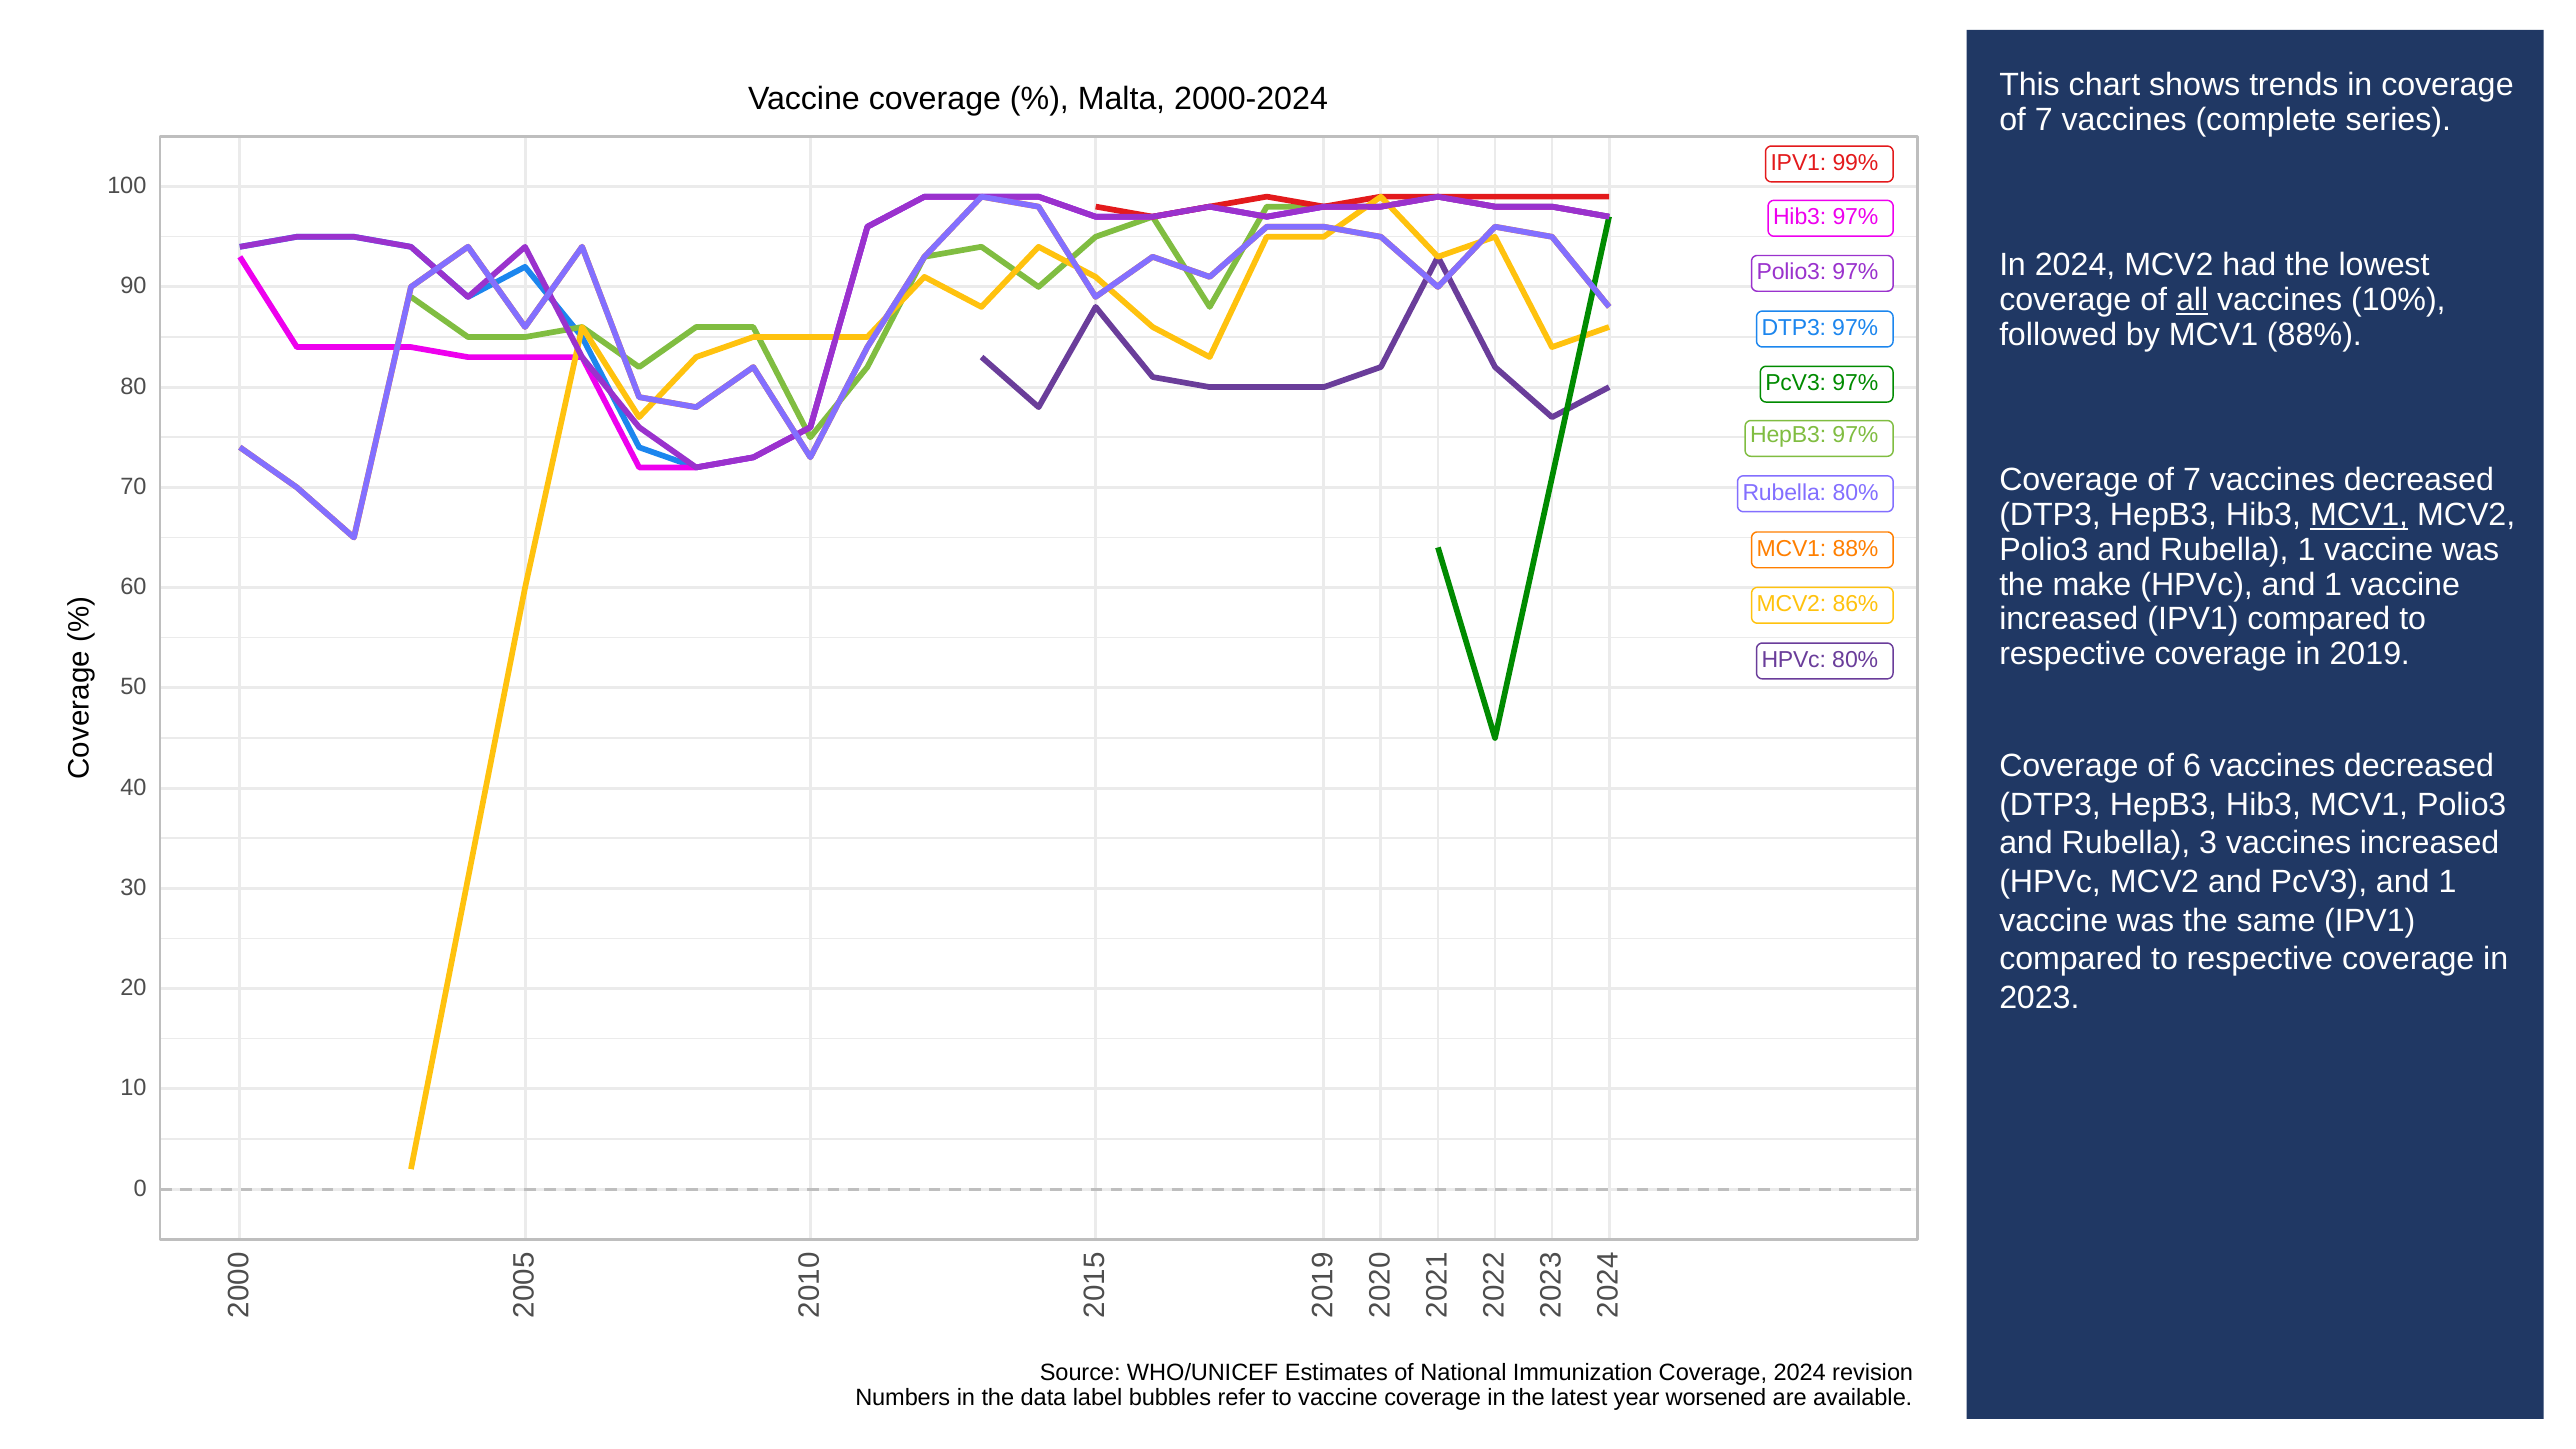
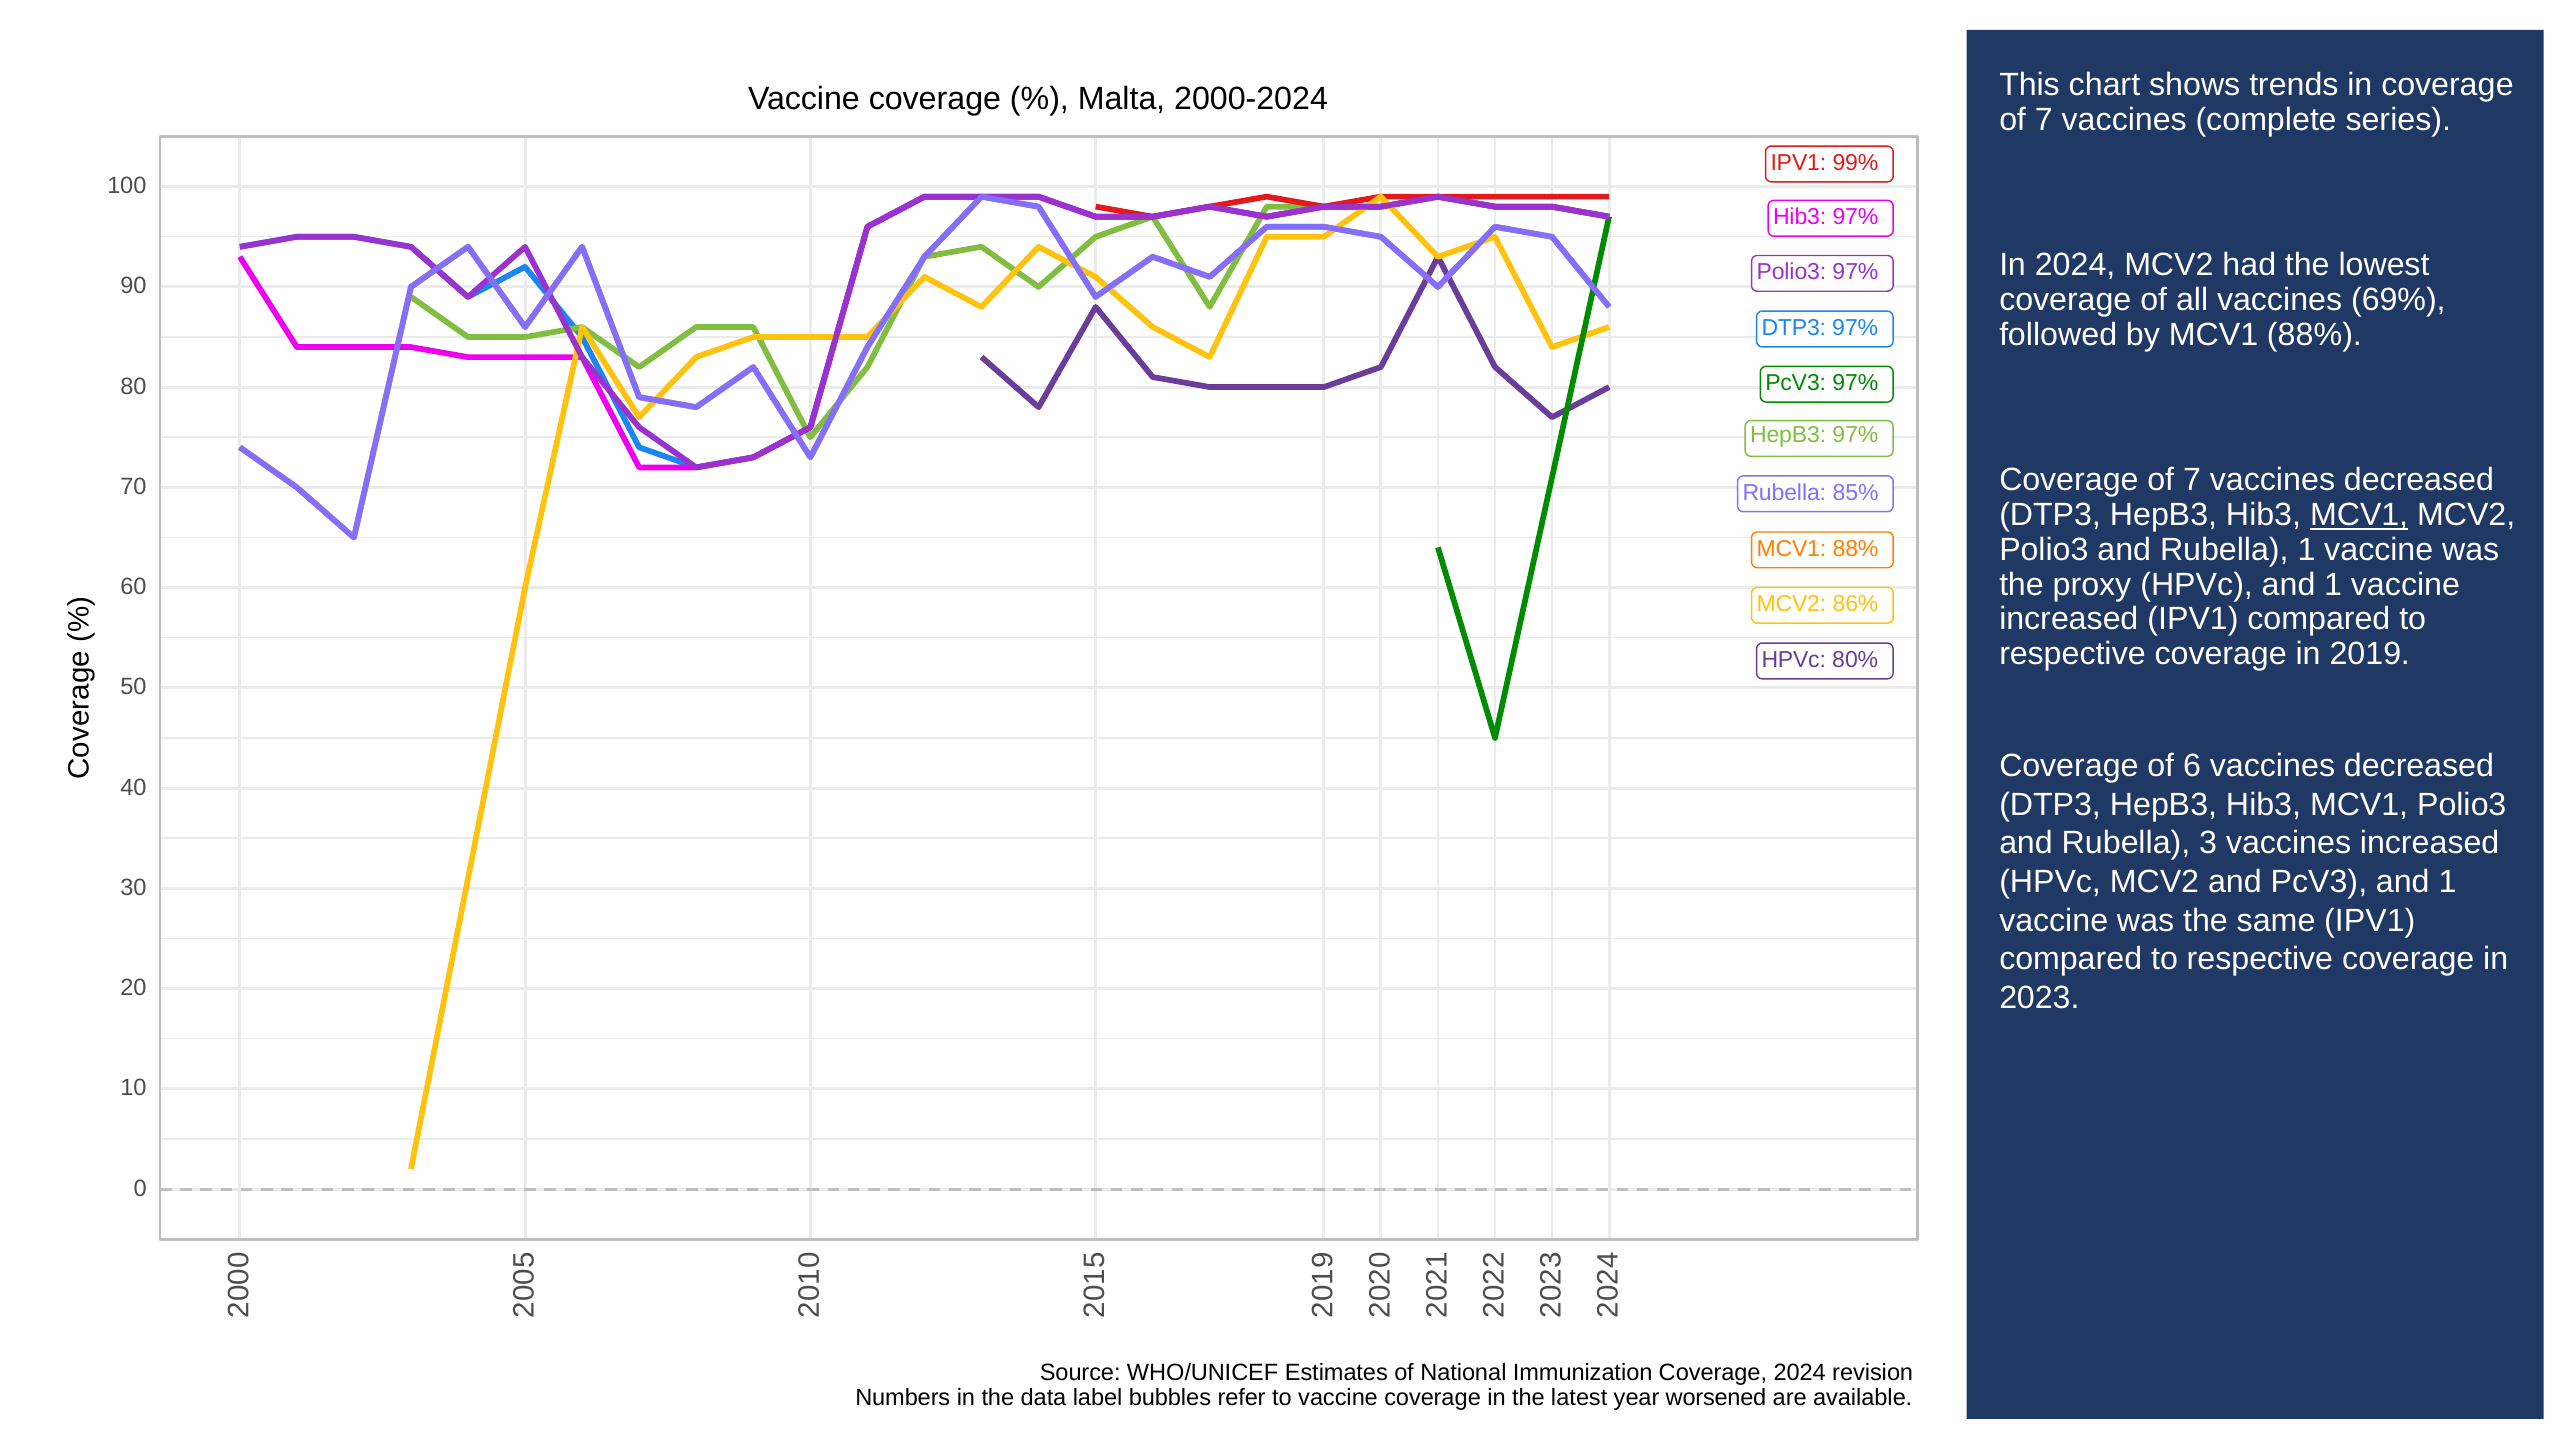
all underline: present -> none (2192, 300)
10%: 10% -> 69% (2398, 300)
Rubella 80%: 80% -> 85% (1856, 493)
make: make -> proxy (2092, 584)
